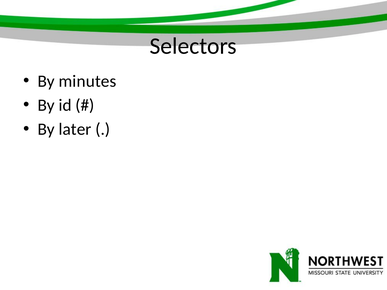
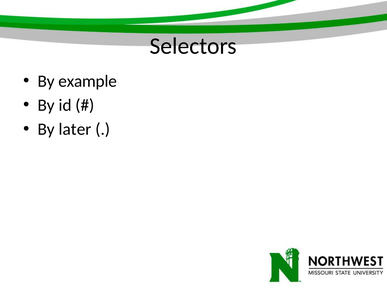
minutes: minutes -> example (88, 81)
